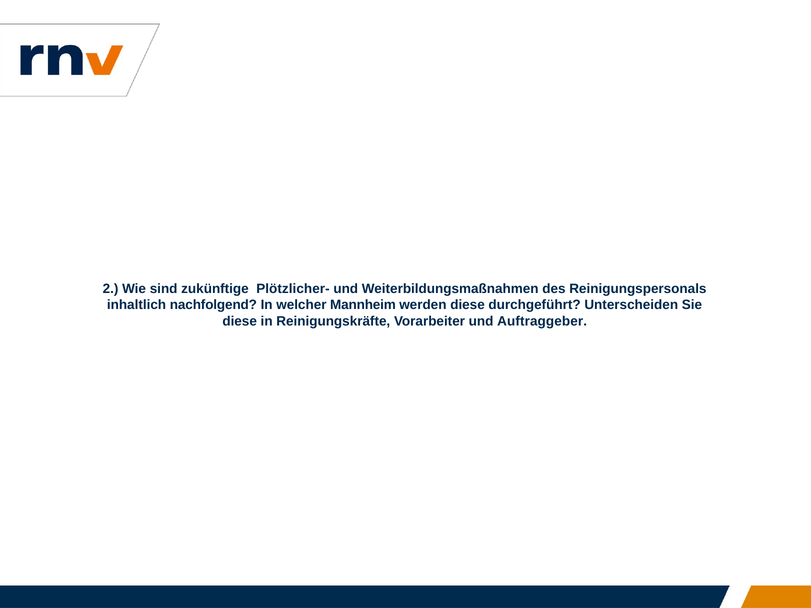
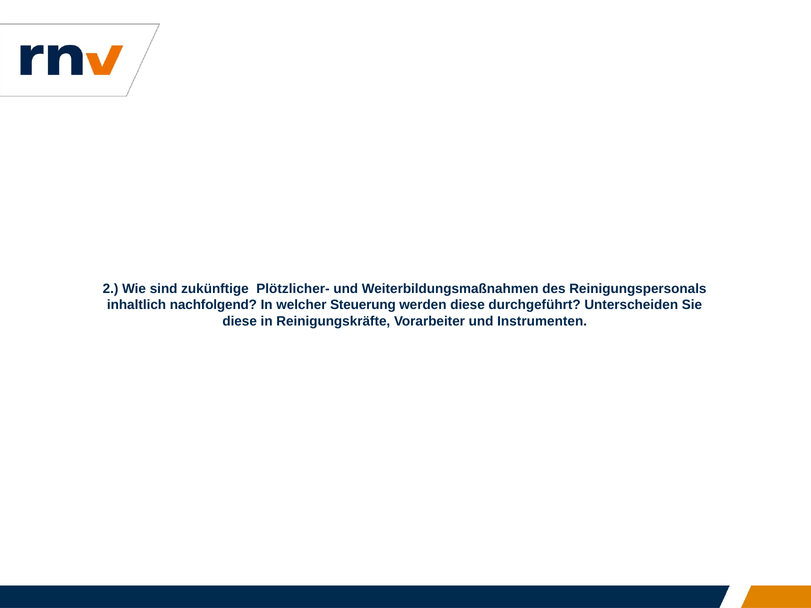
Mannheim: Mannheim -> Steuerung (363, 305)
Auftraggeber: Auftraggeber -> Instrumenten (542, 321)
